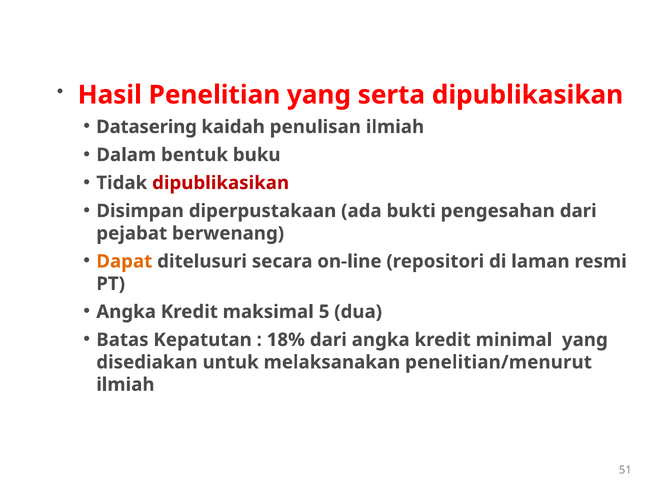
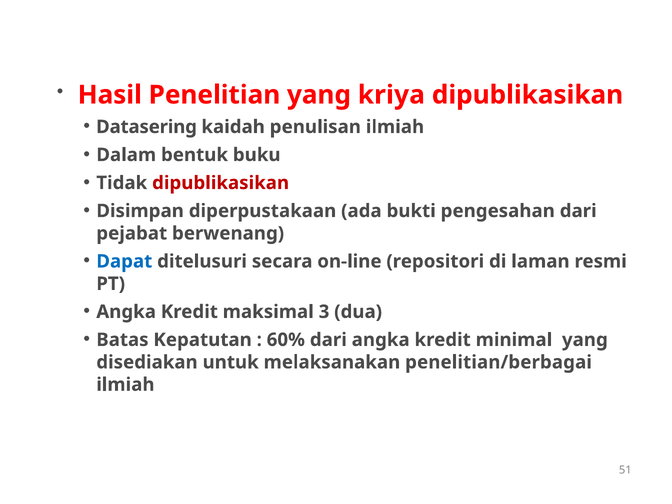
serta: serta -> kriya (391, 95)
Dapat colour: orange -> blue (124, 261)
5: 5 -> 3 (324, 312)
18%: 18% -> 60% (286, 340)
penelitian/menurut: penelitian/menurut -> penelitian/berbagai (499, 362)
